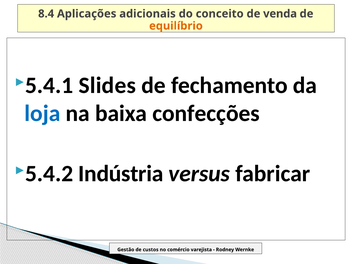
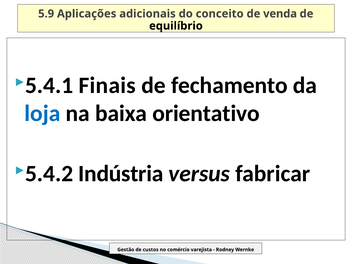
8.4: 8.4 -> 5.9 (46, 14)
equilíbrio colour: orange -> black (176, 26)
Slides: Slides -> Finais (107, 85)
confecções: confecções -> orientativo (206, 113)
